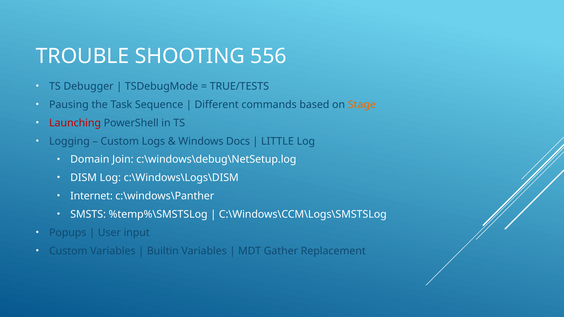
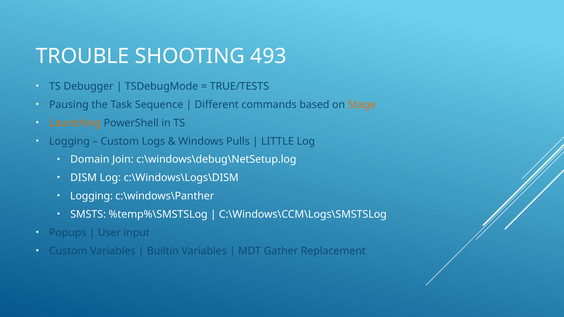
556: 556 -> 493 (268, 56)
Launching colour: red -> orange (75, 123)
Docs: Docs -> Pulls (238, 141)
Internet: Internet -> Logging (91, 196)
